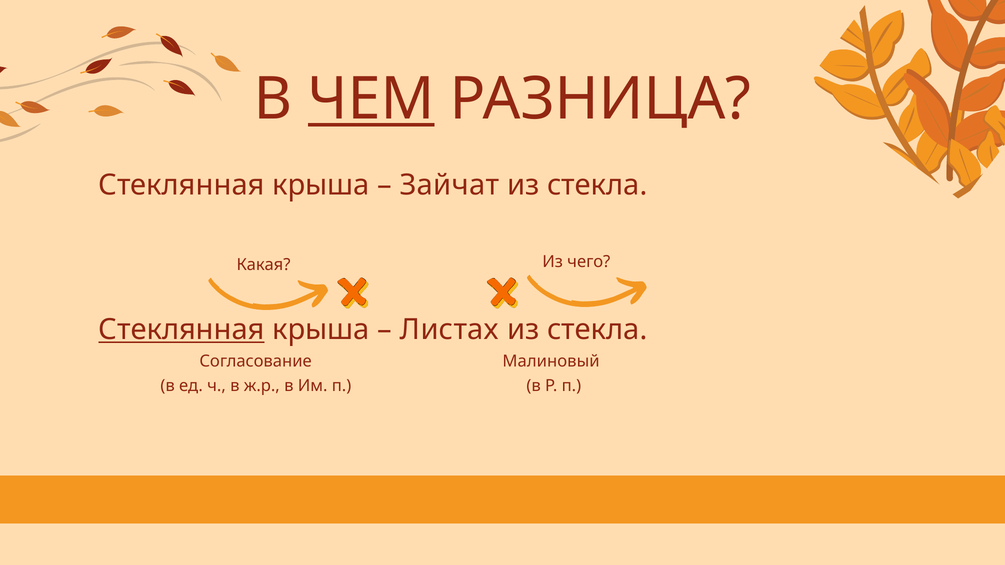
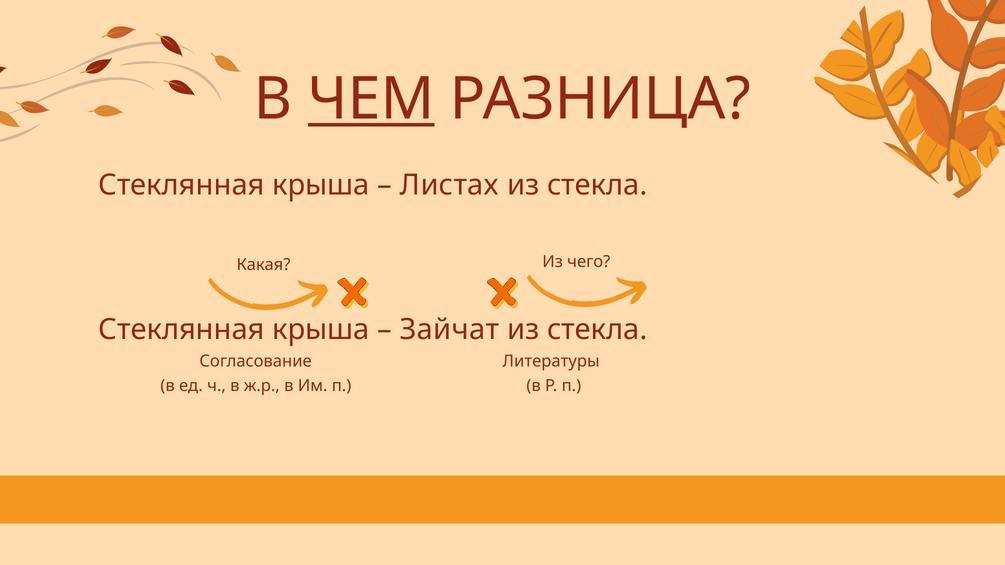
Зайчат: Зайчат -> Листах (449, 185)
Стеклянная underline: present -> none (182, 330)
Листах: Листах -> Зайчат (449, 330)
Малиновый: Малиновый -> Литературы (551, 362)
